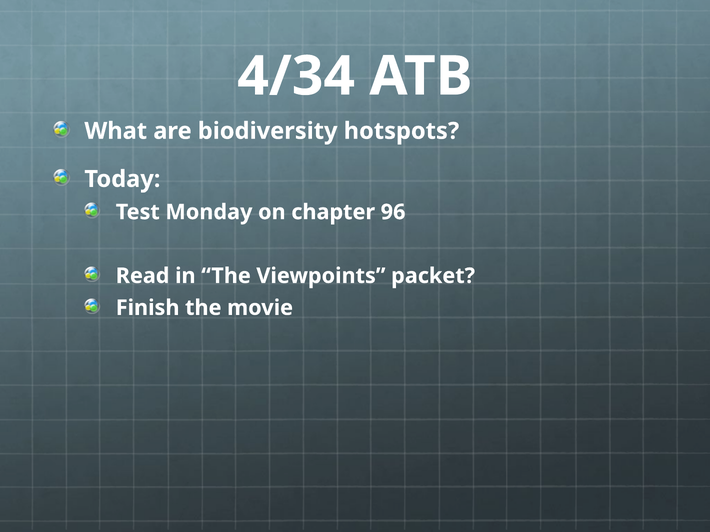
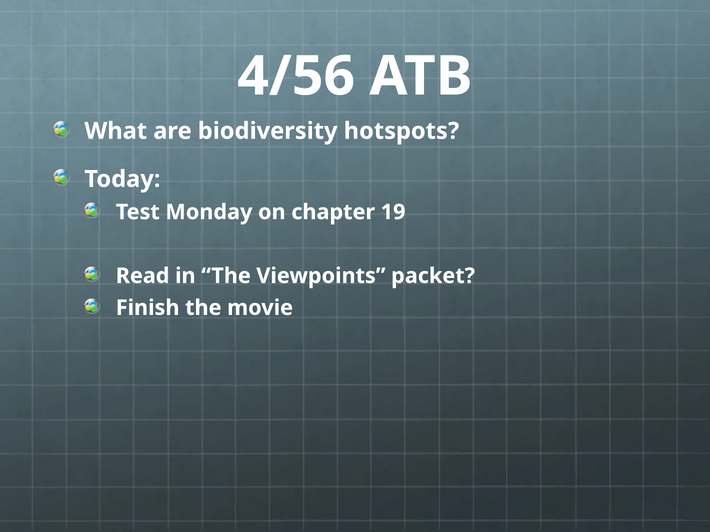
4/34: 4/34 -> 4/56 (296, 76)
96: 96 -> 19 (393, 212)
